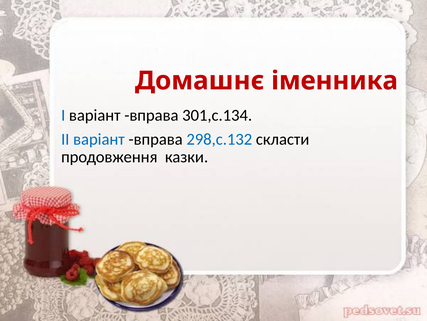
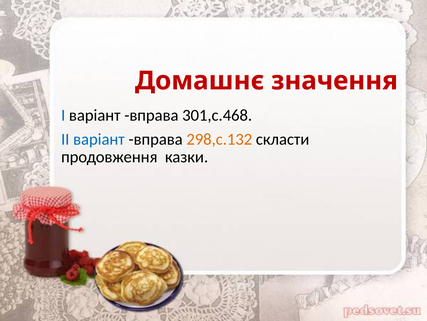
іменника: іменника -> значення (334, 81)
301,с.134: 301,с.134 -> 301,с.468 (217, 115)
298,с.132 colour: blue -> orange (219, 139)
